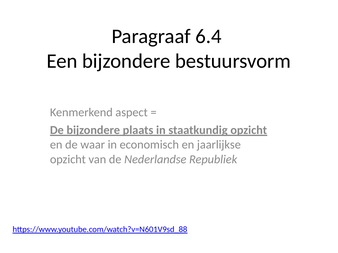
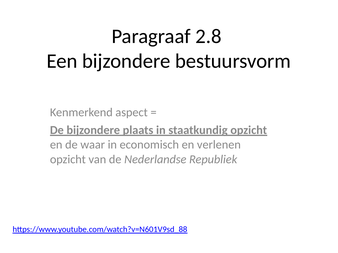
6.4: 6.4 -> 2.8 (208, 36)
jaarlijkse: jaarlijkse -> verlenen (219, 145)
